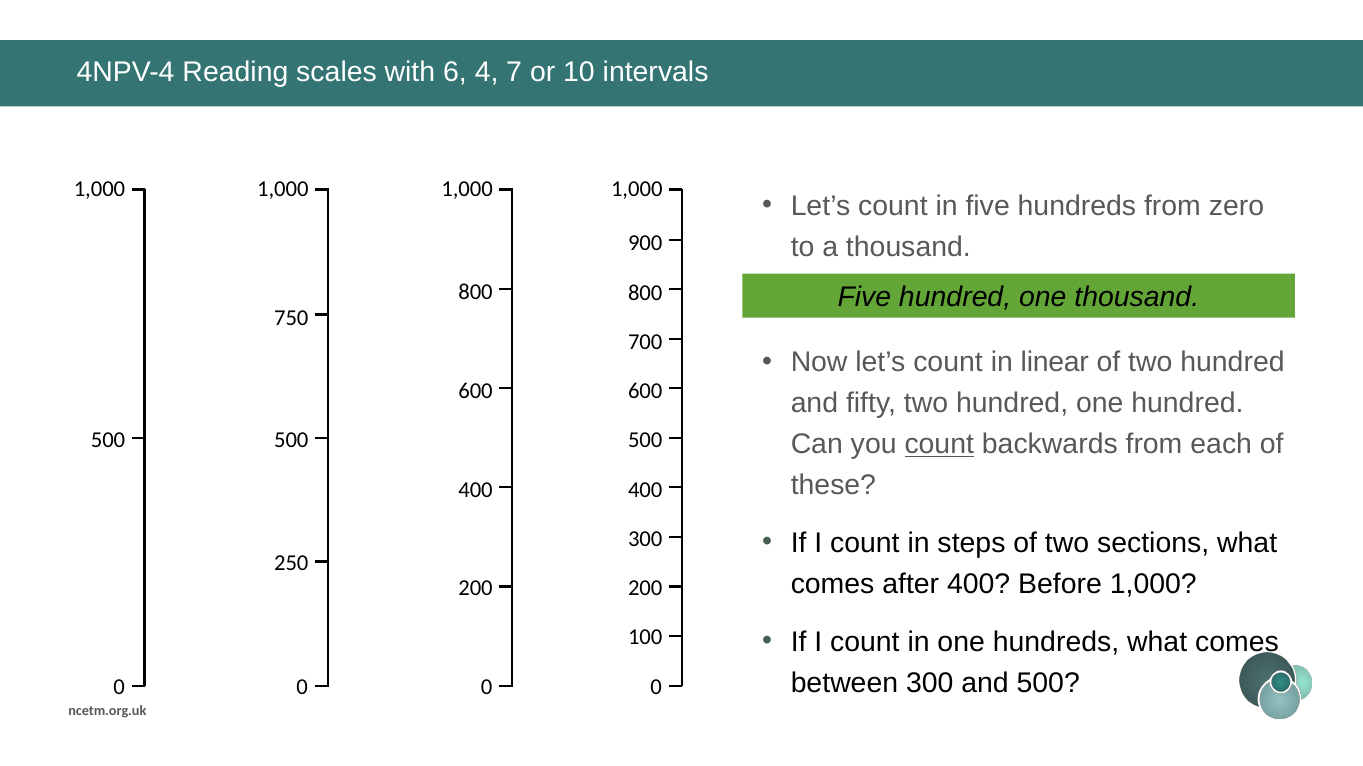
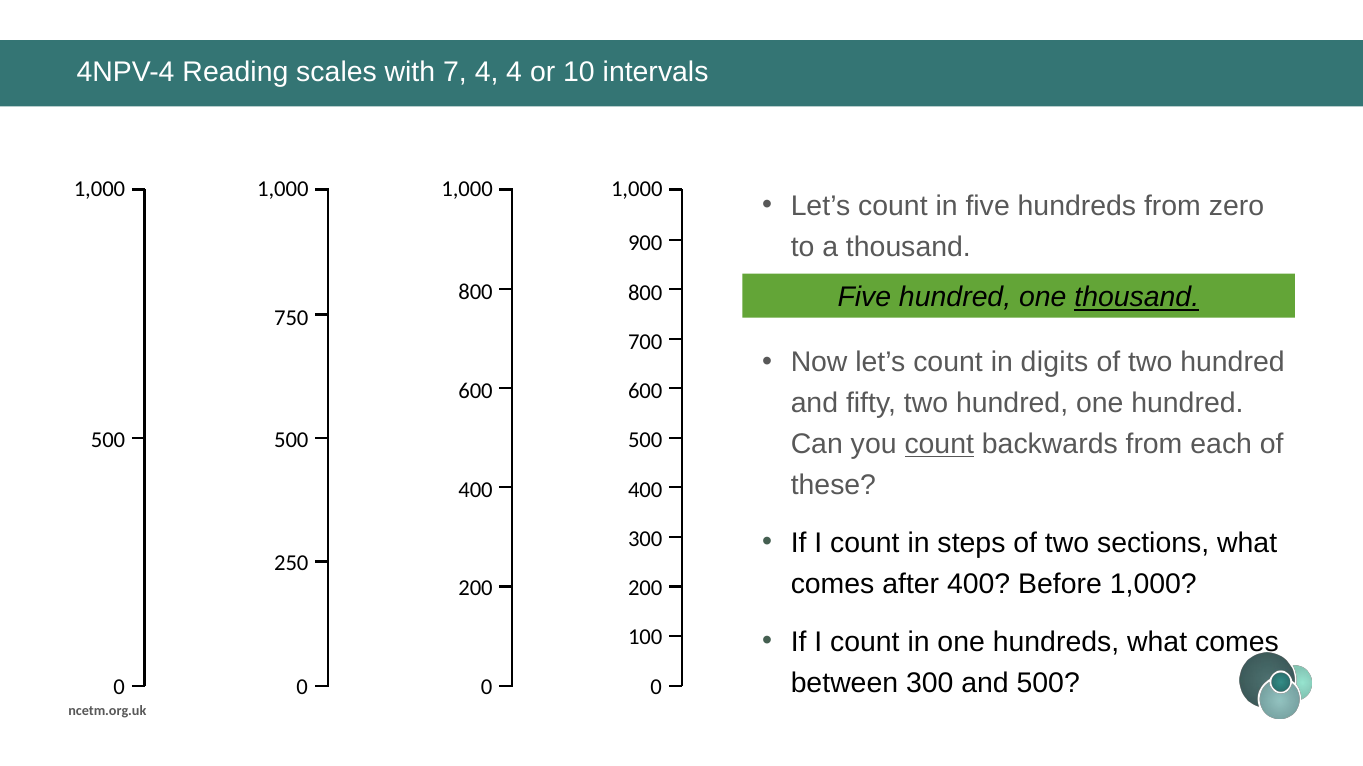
6: 6 -> 7 (455, 72)
4 7: 7 -> 4 (514, 72)
thousand underline: none -> present (1137, 298)
linear: linear -> digits (1055, 363)
